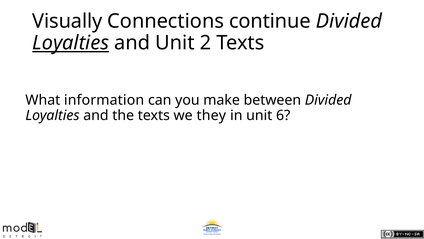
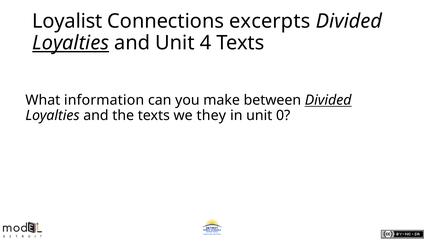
Visually: Visually -> Loyalist (67, 21)
continue: continue -> excerpts (270, 21)
2: 2 -> 4 (205, 43)
Divided underline: none -> present (328, 100)
6: 6 -> 0 (283, 115)
